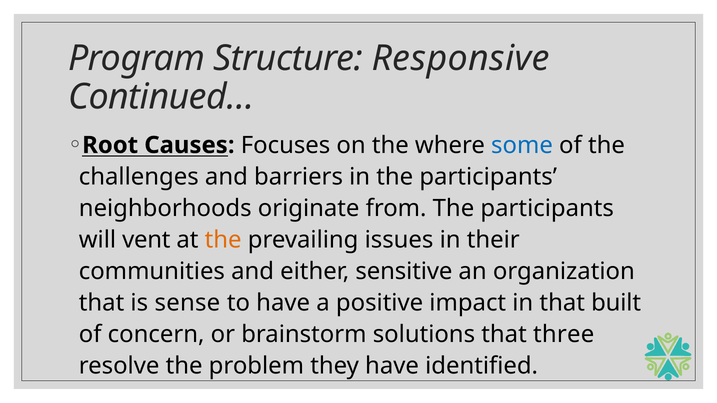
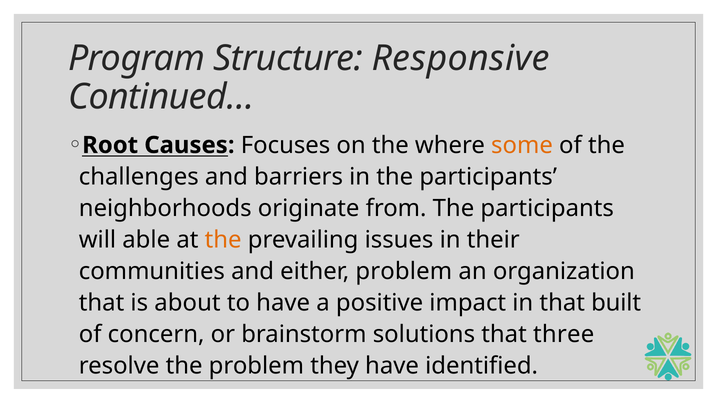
some colour: blue -> orange (522, 145)
vent: vent -> able (146, 240)
either sensitive: sensitive -> problem (404, 271)
sense: sense -> about (187, 303)
